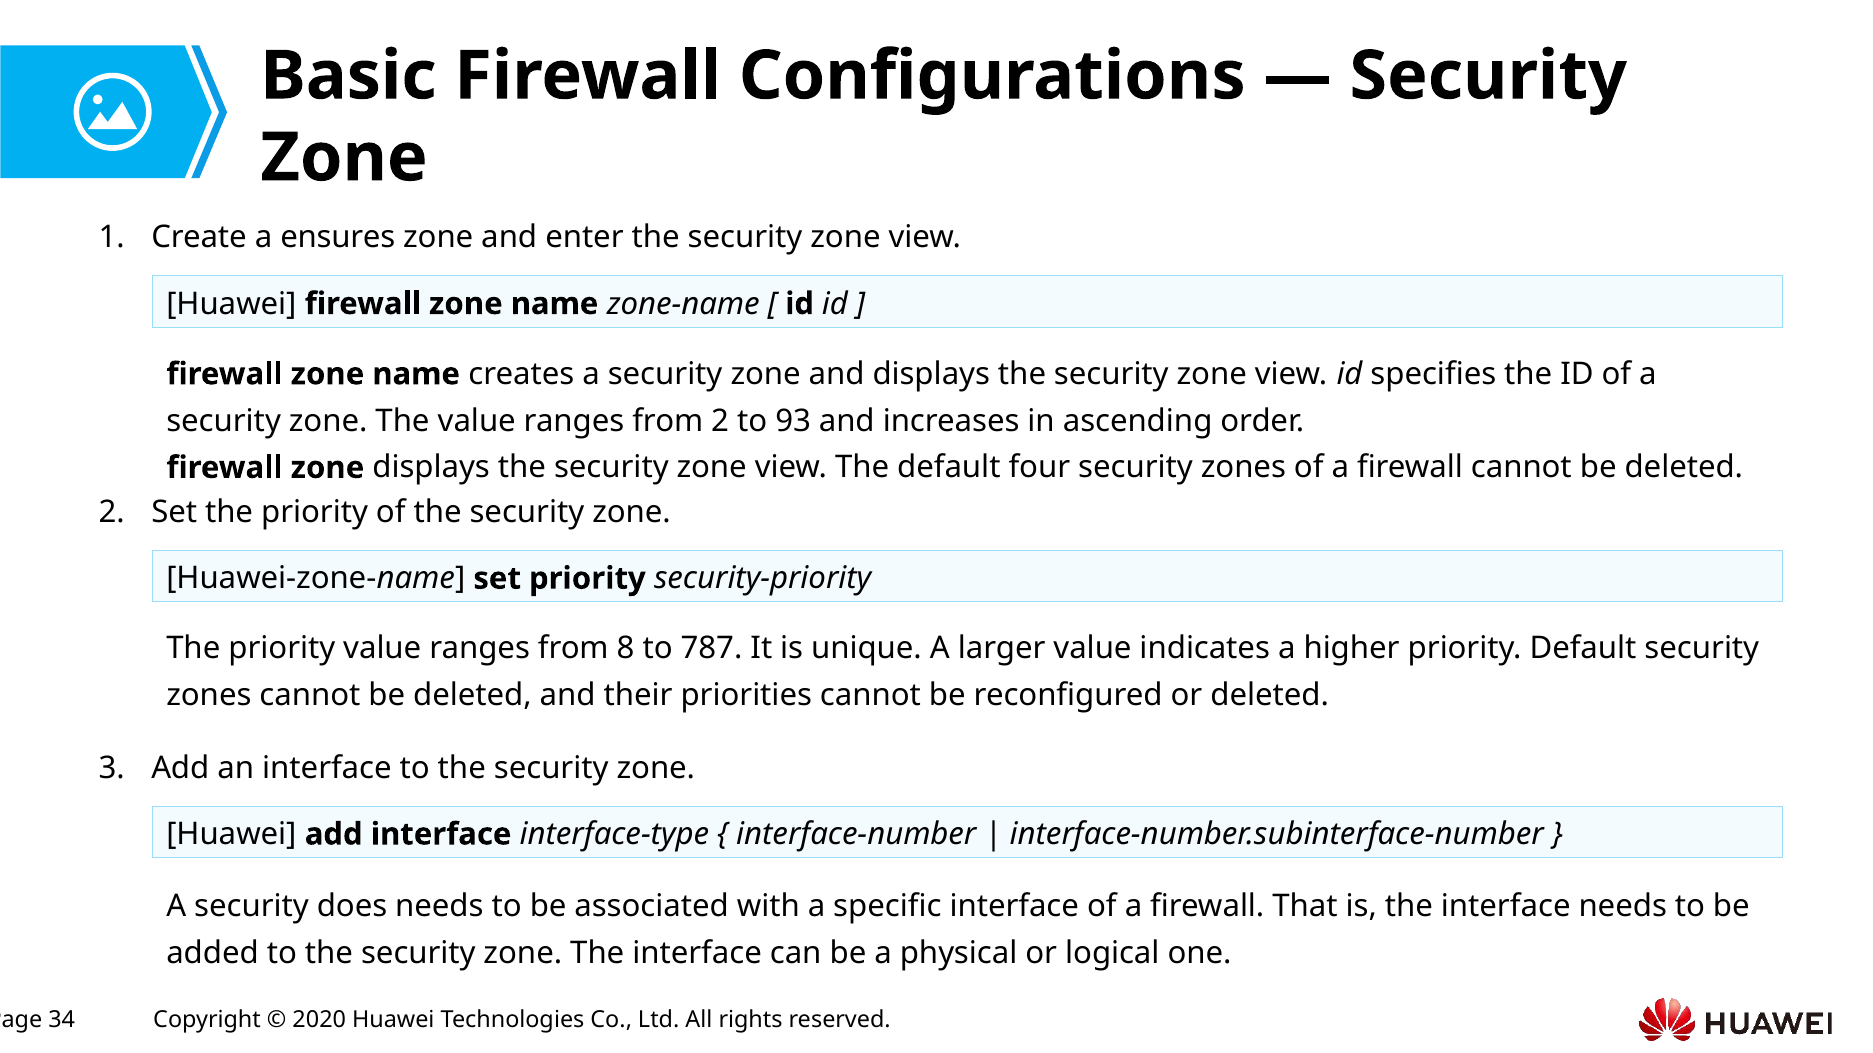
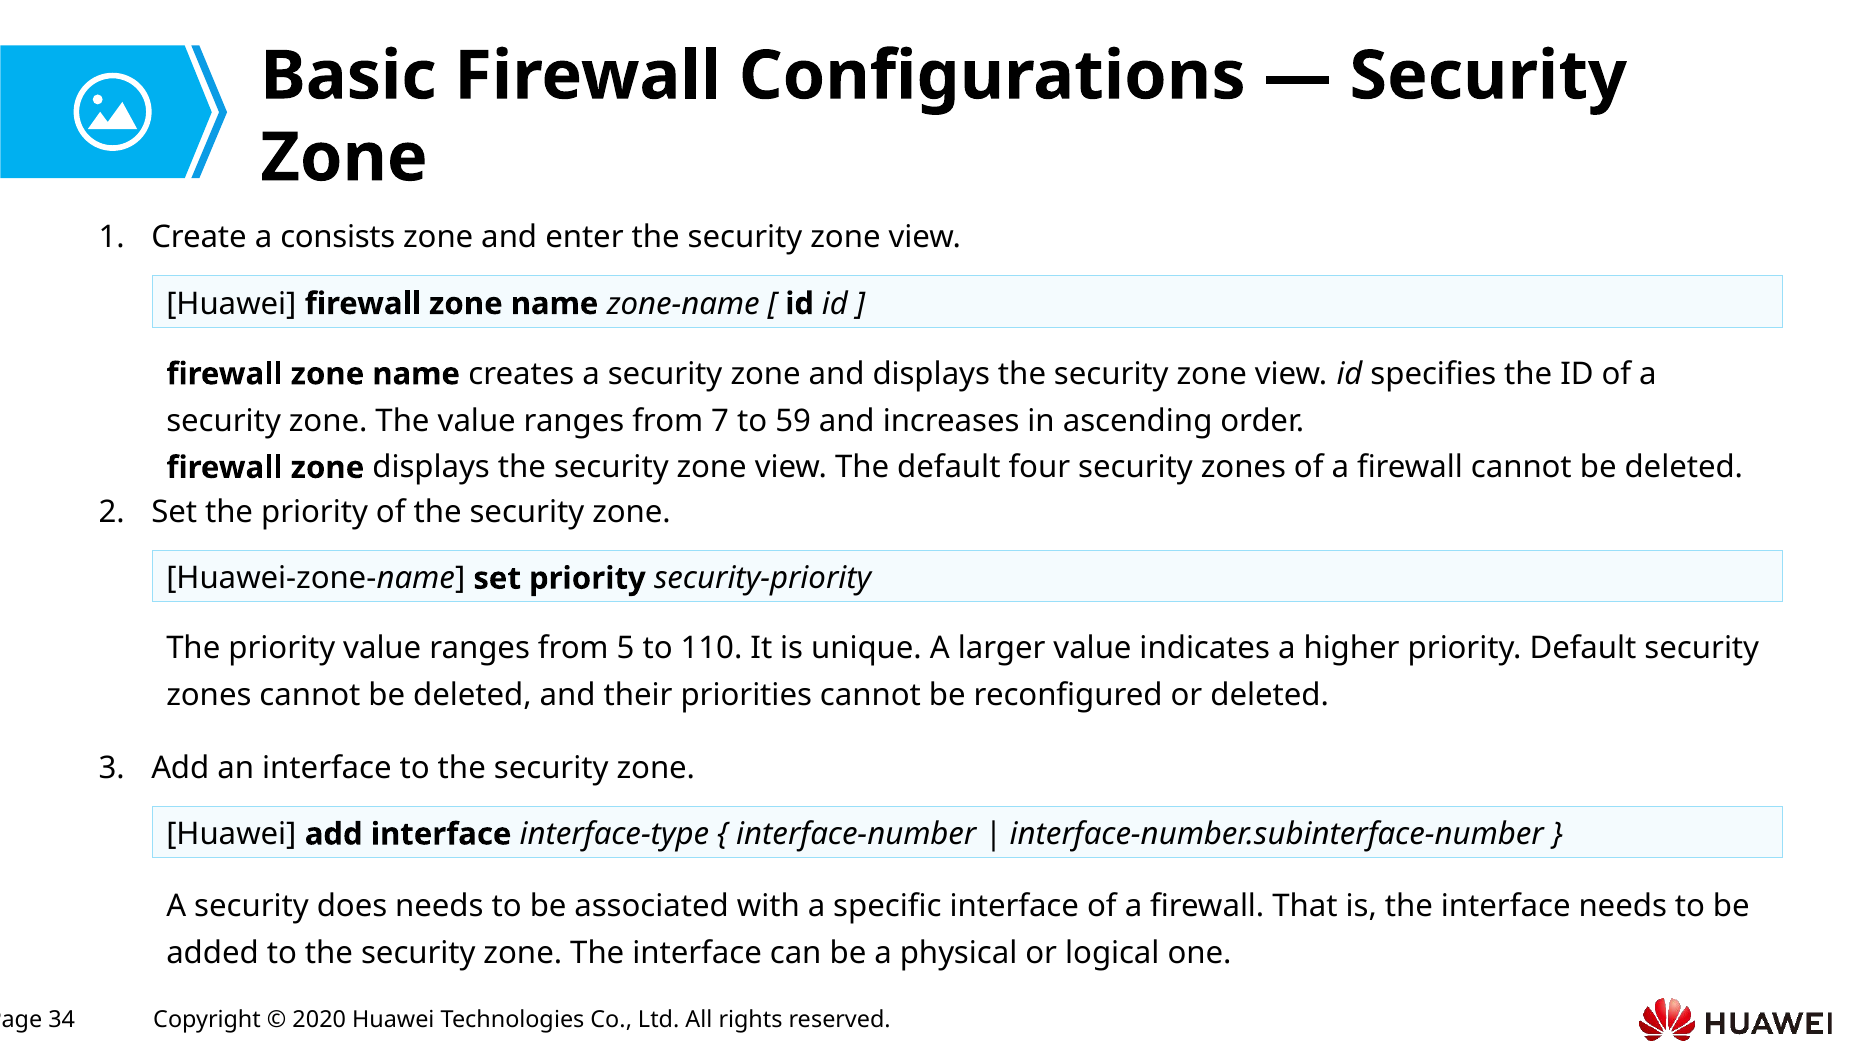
ensures: ensures -> consists (338, 238)
from 2: 2 -> 7 (720, 421)
93: 93 -> 59 (793, 421)
8: 8 -> 5 (626, 649)
787: 787 -> 110 (711, 649)
